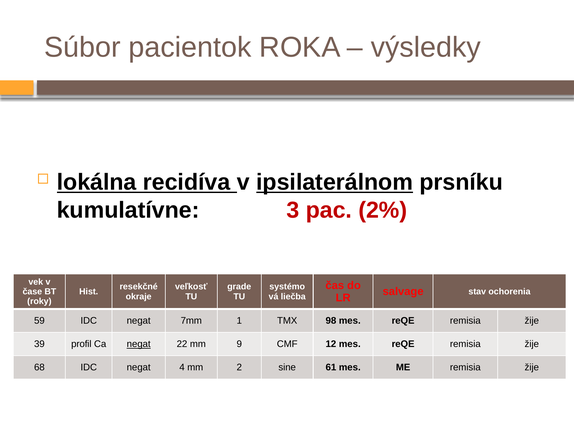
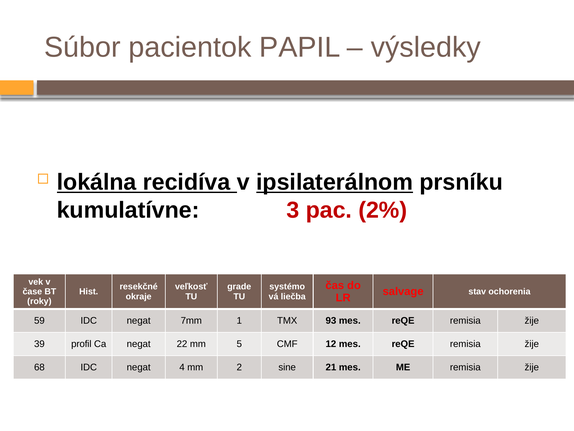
ROKA: ROKA -> PAPIL (300, 47)
98: 98 -> 93 (331, 320)
negat underline: present -> none (139, 344)
9: 9 -> 5 (239, 344)
61: 61 -> 21 (331, 367)
